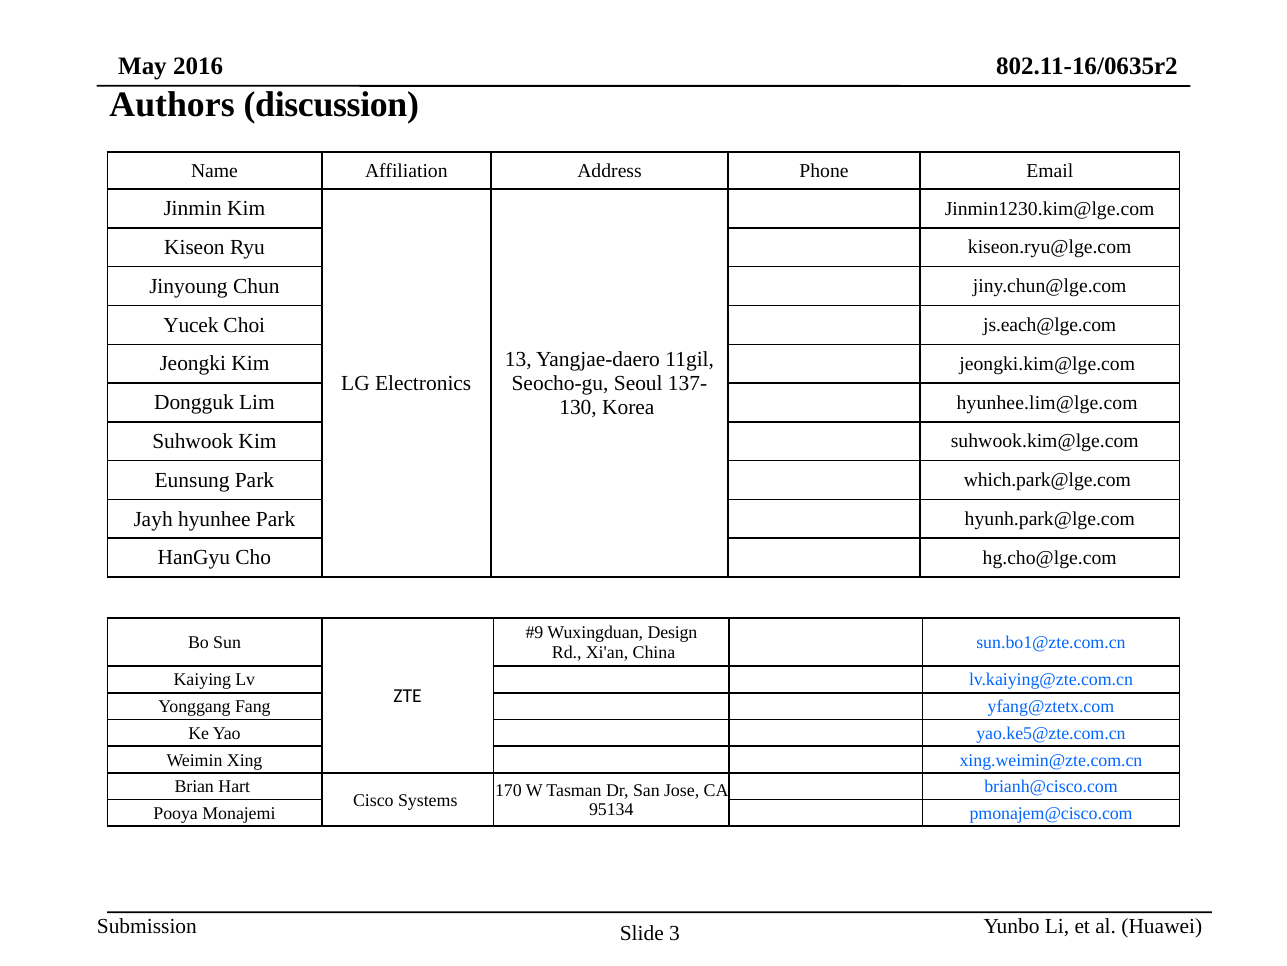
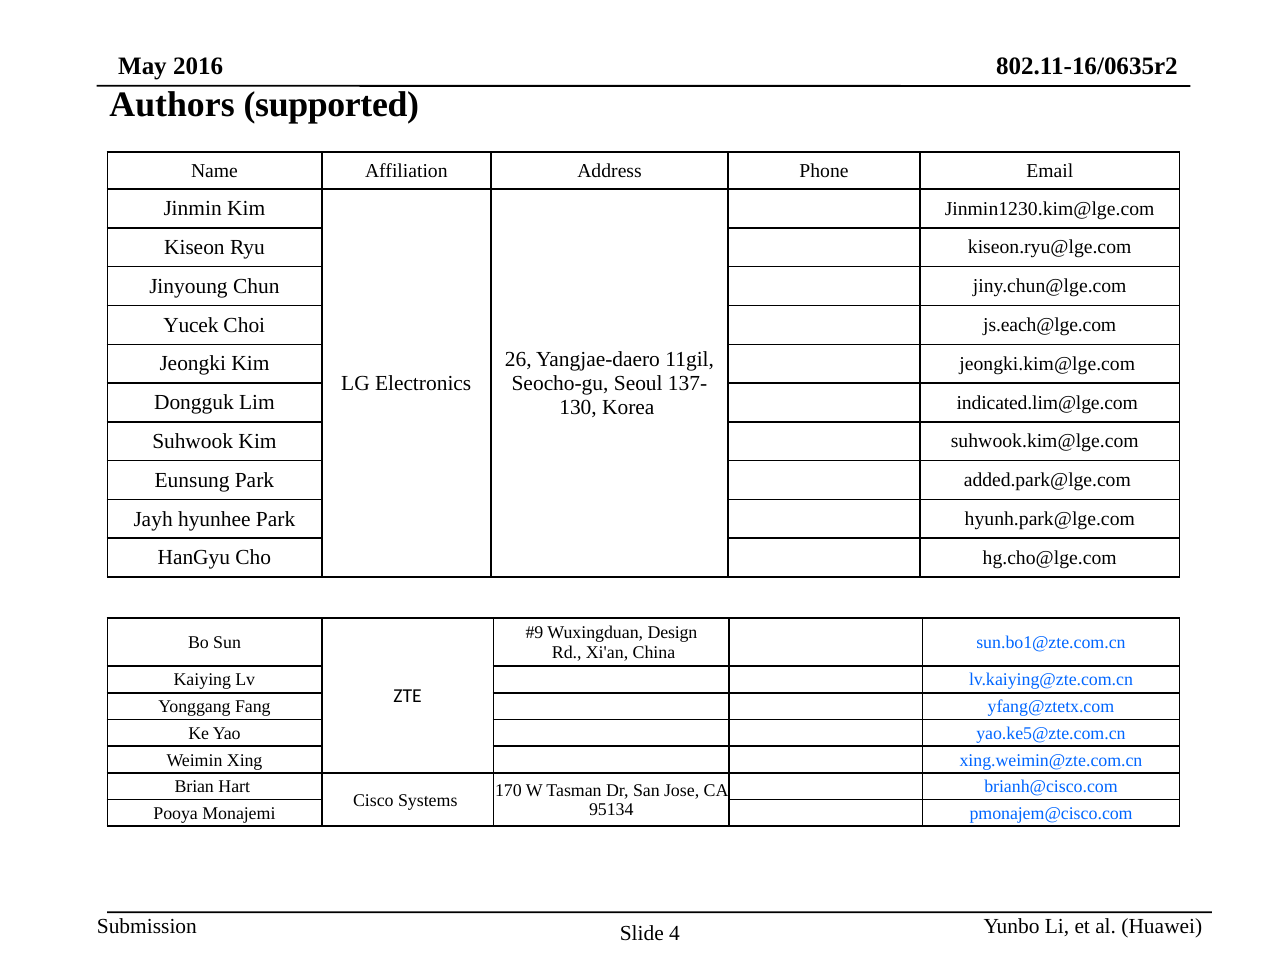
discussion: discussion -> supported (331, 104)
13: 13 -> 26 (518, 359)
hyunhee.lim@lge.com: hyunhee.lim@lge.com -> indicated.lim@lge.com (1047, 402)
which.park@lge.com: which.park@lge.com -> added.park@lge.com (1047, 480)
3: 3 -> 4 (675, 932)
